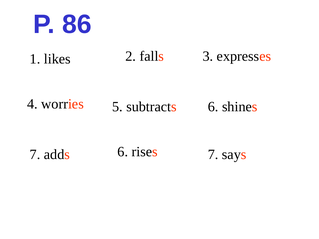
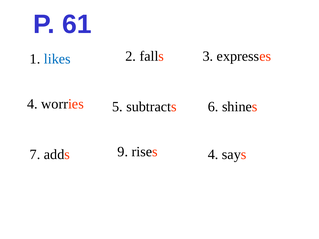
86: 86 -> 61 (77, 24)
likes colour: black -> blue (57, 59)
adds 6: 6 -> 9 (123, 152)
rises 7: 7 -> 4 (213, 155)
